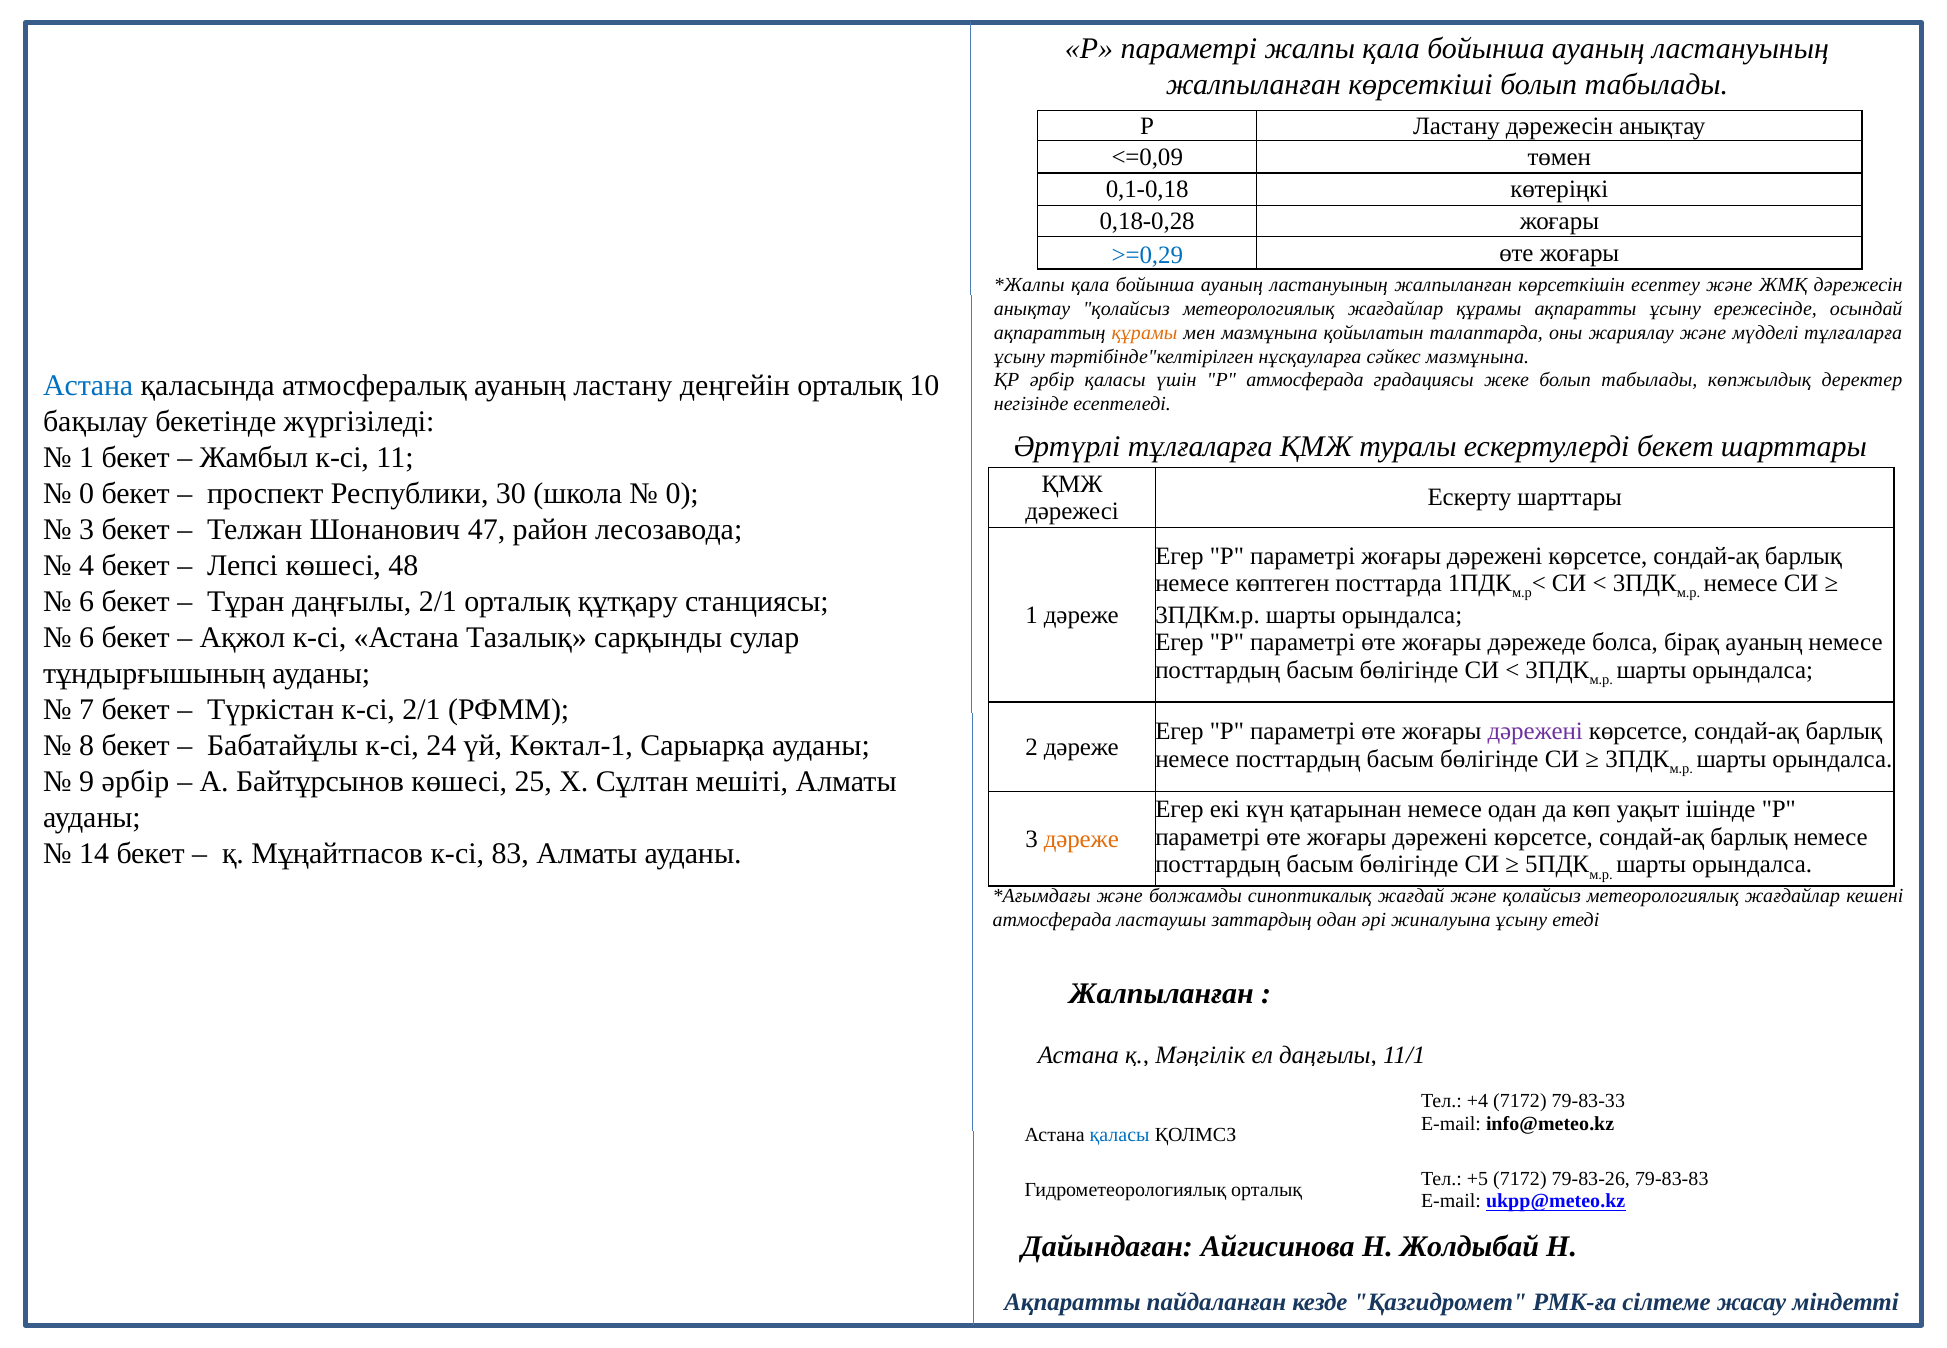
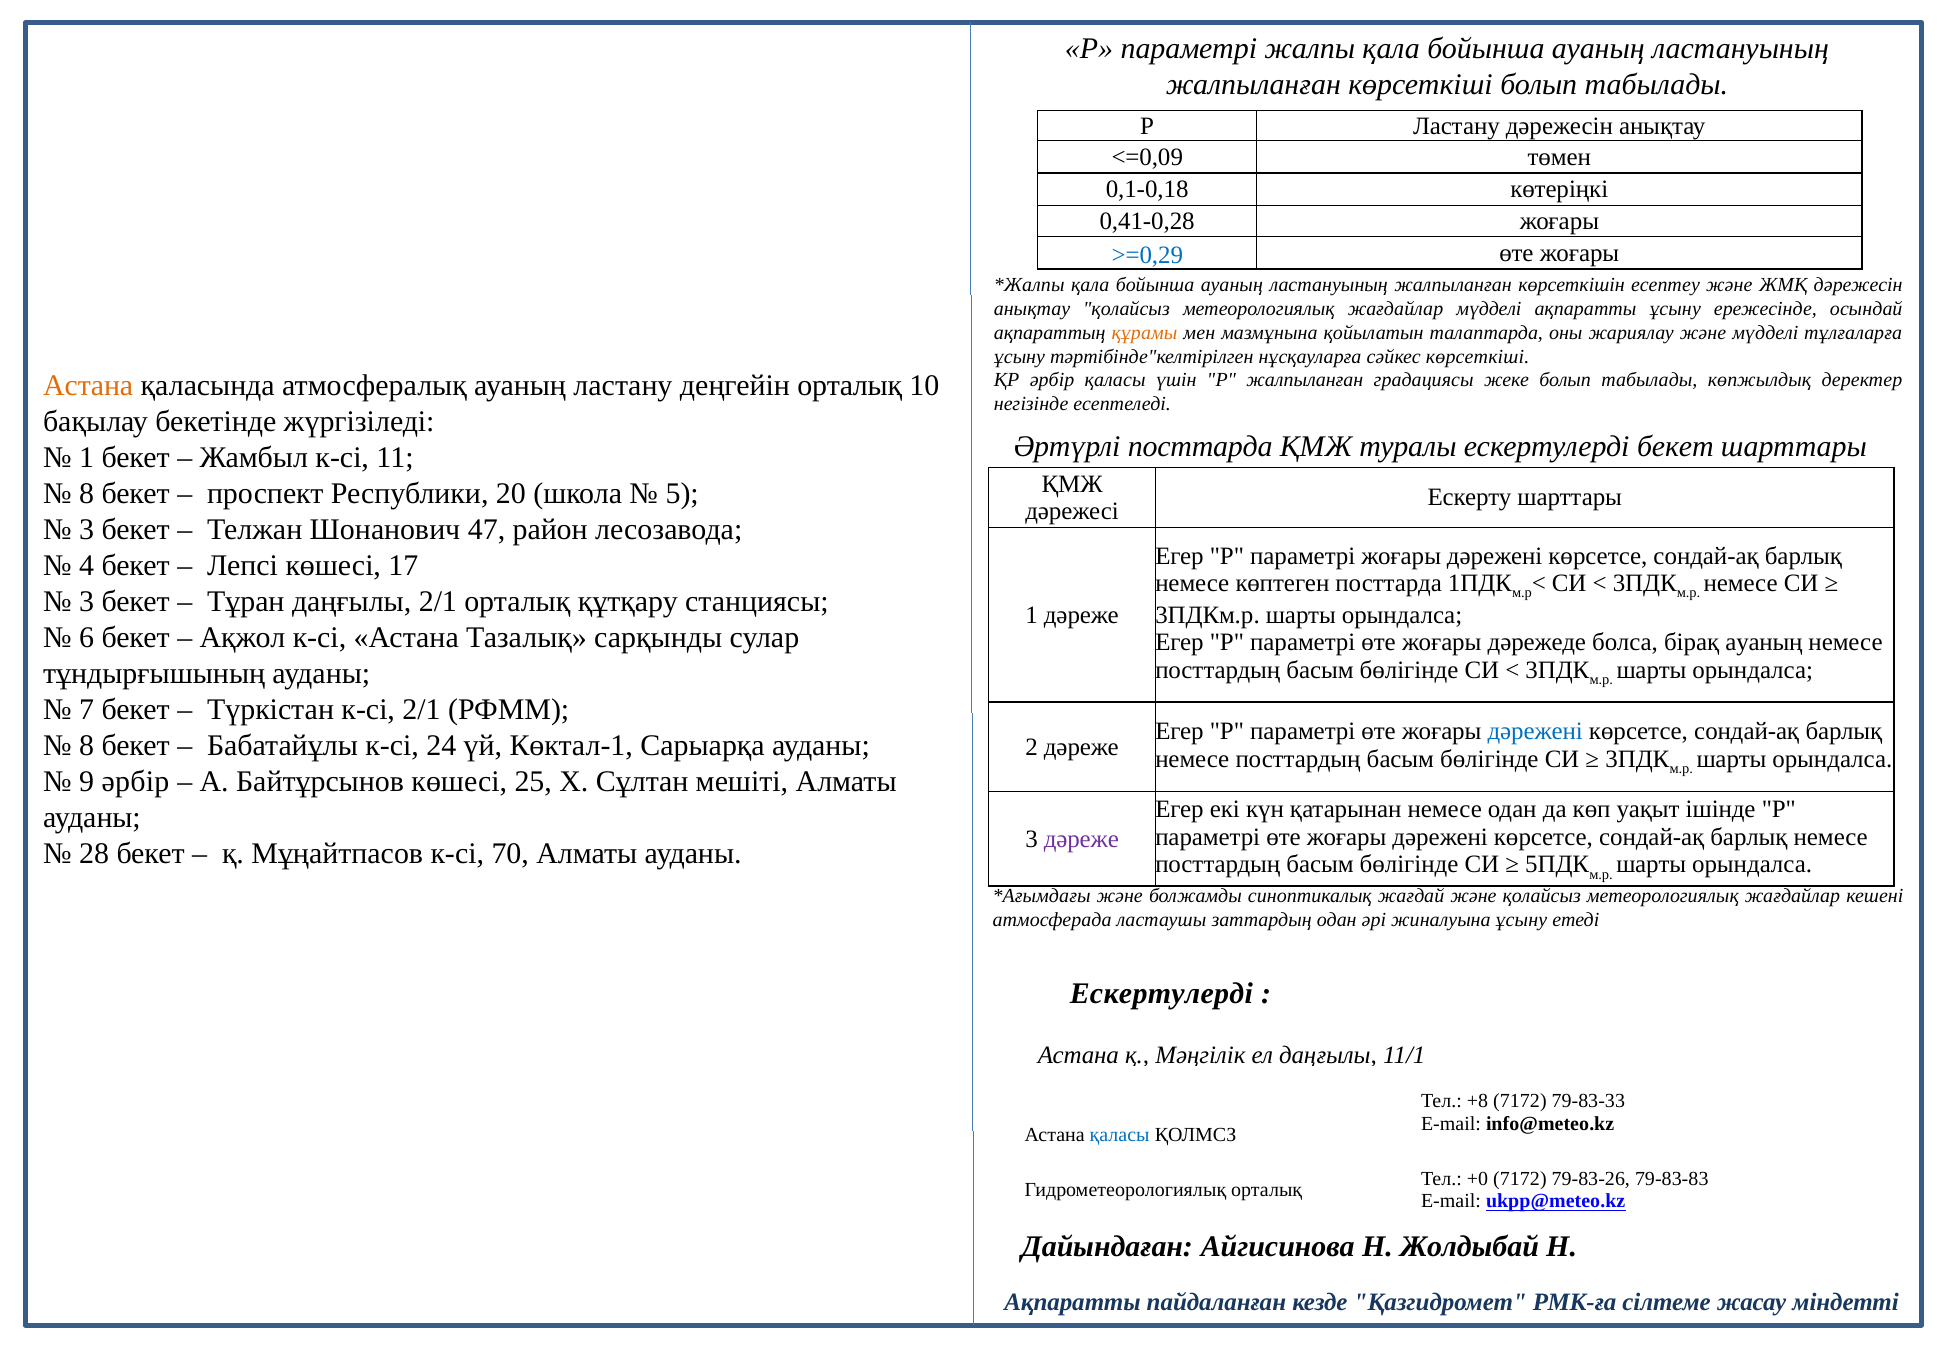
0,18-0,28: 0,18-0,28 -> 0,41-0,28 (1147, 221)
жағдайлар құрамы: құрамы -> мүдделі (1489, 309)
сәйкес мазмұнына: мазмұнына -> көрсеткіші (1478, 356)
Р атмосферада: атмосферада -> жалпыланған (1305, 380)
Астана colour: blue -> orange (88, 386)
Әртүрлі тұлғаларға: тұлғаларға -> посттарда (1200, 447)
0: 0 -> 8 (87, 494)
30: 30 -> 20 (511, 494)
0: 0 -> 5 (682, 494)
48: 48 -> 17 (403, 566)
6: 6 -> 3 (87, 602)
дәрежені colour: purple -> blue (1535, 731)
дәреже colour: orange -> purple (1081, 839)
14: 14 -> 28 (94, 853)
83: 83 -> 70 (510, 853)
Жалпыланған: Жалпыланған -> Ескертулерді (1161, 993)
+4: +4 -> +8 (1477, 1101)
+5: +5 -> +0 (1477, 1179)
